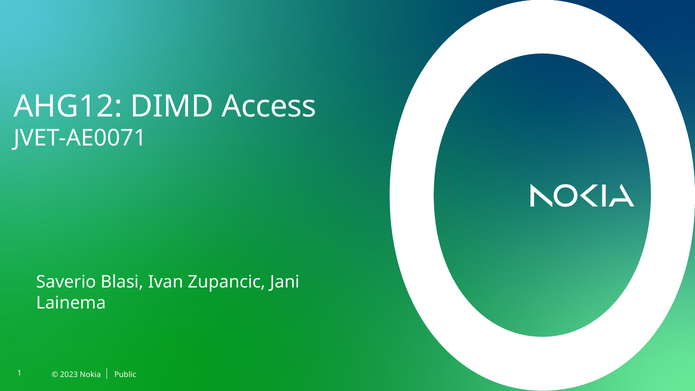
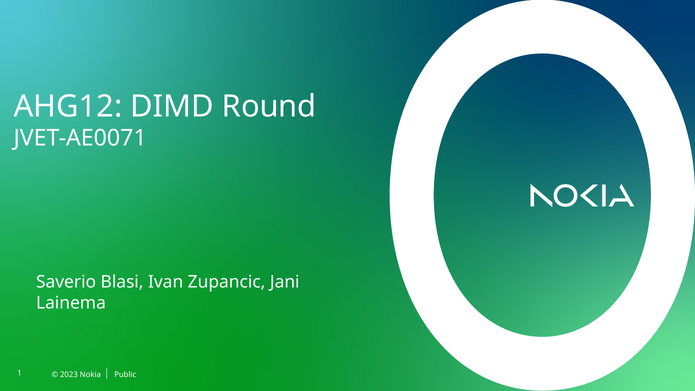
Access: Access -> Round (269, 106)
